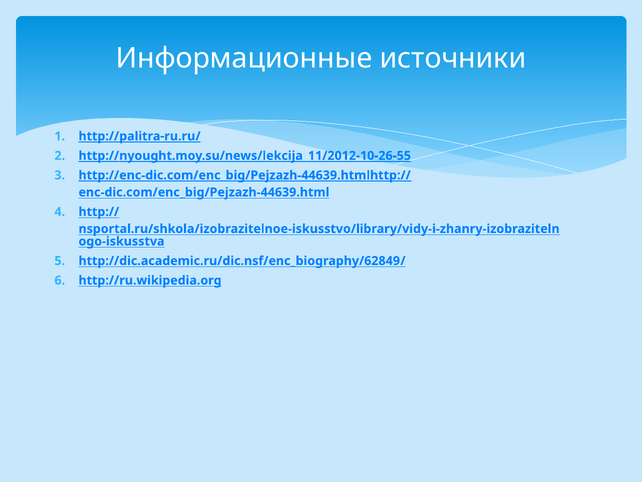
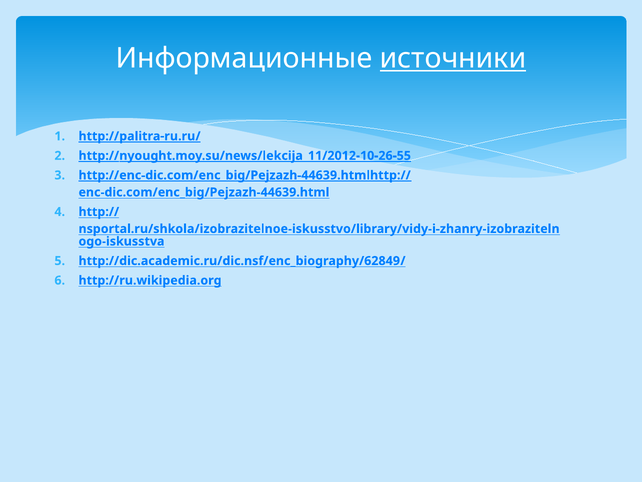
источники underline: none -> present (453, 58)
